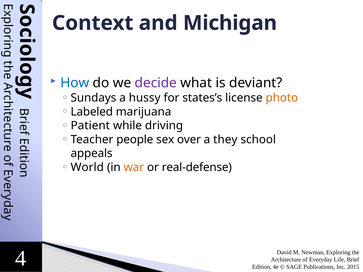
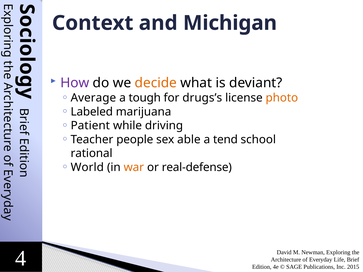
How colour: blue -> purple (75, 83)
decide colour: purple -> orange (156, 83)
Sundays: Sundays -> Average (93, 98)
hussy: hussy -> tough (145, 98)
states’s: states’s -> drugs’s (202, 98)
over: over -> able (189, 140)
they: they -> tend (225, 140)
appeals: appeals -> rational (92, 154)
